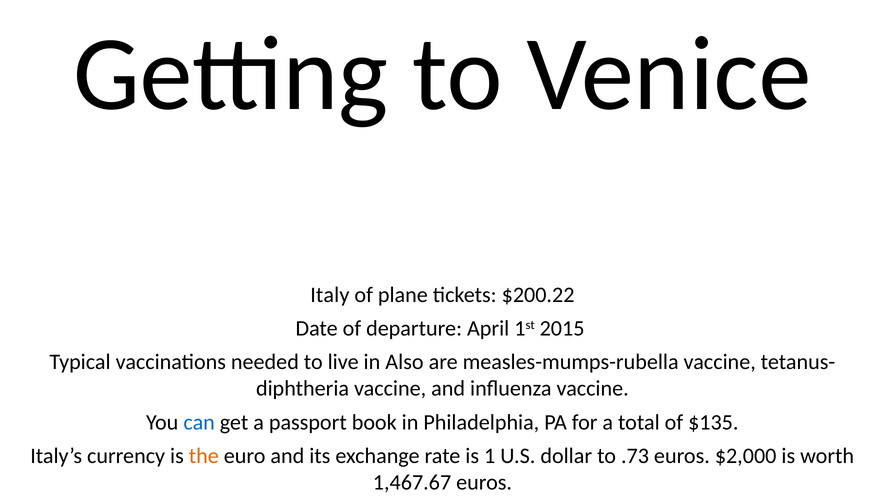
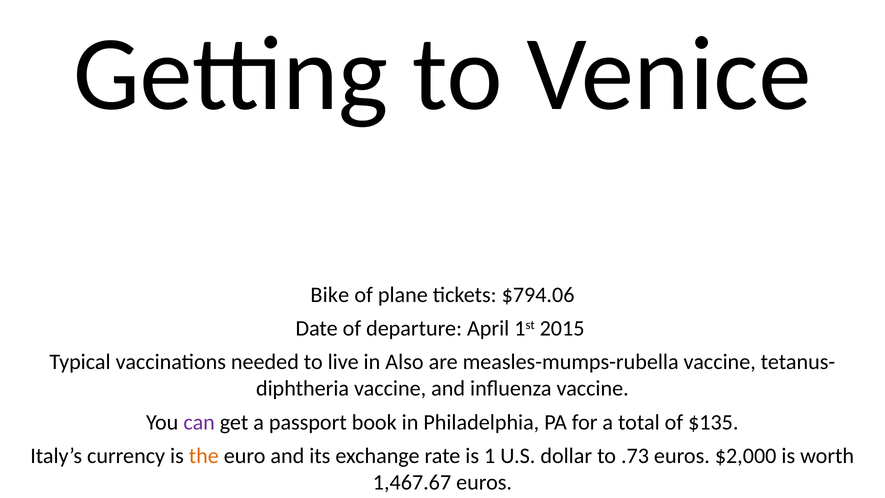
Italy: Italy -> Bike (330, 295)
$200.22: $200.22 -> $794.06 (538, 295)
can colour: blue -> purple (199, 422)
